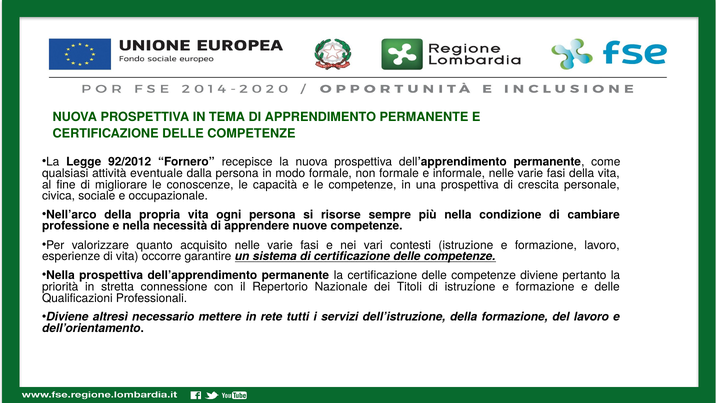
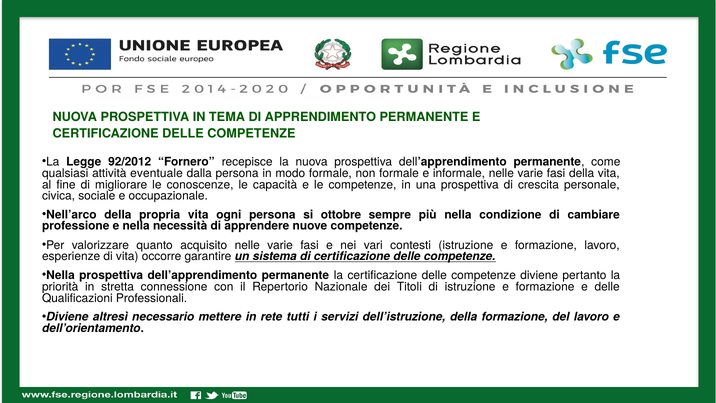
risorse: risorse -> ottobre (341, 214)
